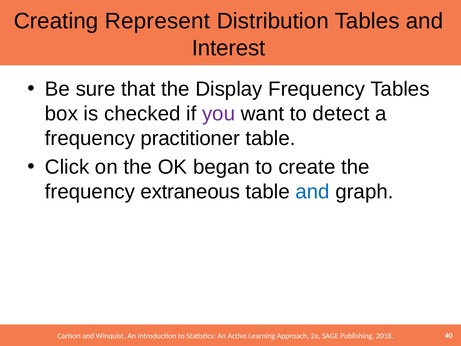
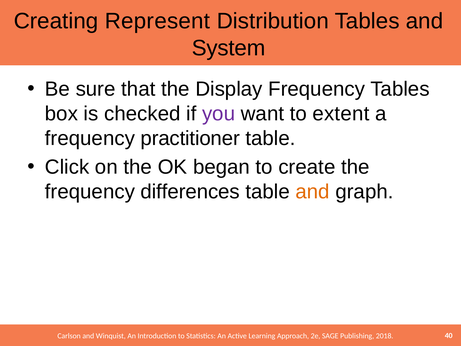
Interest: Interest -> System (229, 48)
detect: detect -> extent (341, 114)
extraneous: extraneous -> differences (190, 192)
and colour: blue -> orange (313, 192)
